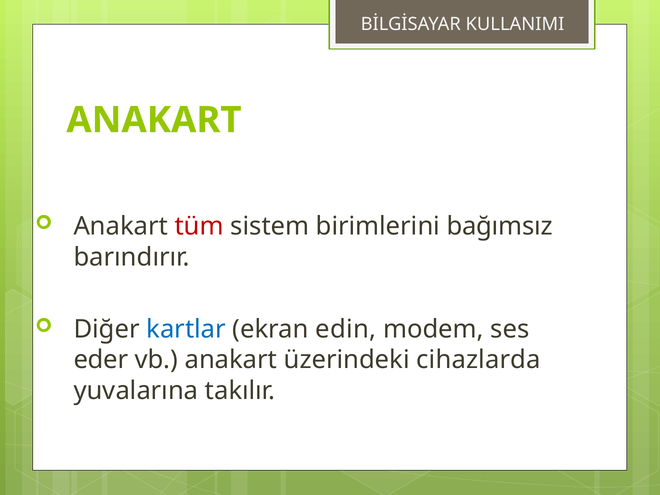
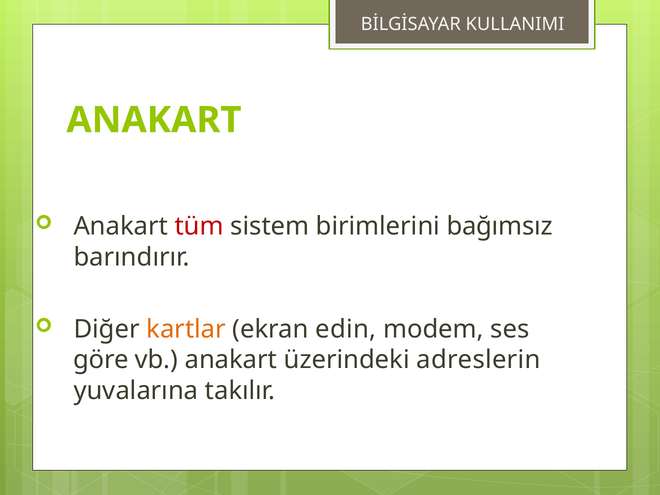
kartlar colour: blue -> orange (186, 329)
eder: eder -> göre (101, 360)
cihazlarda: cihazlarda -> adreslerin (478, 360)
